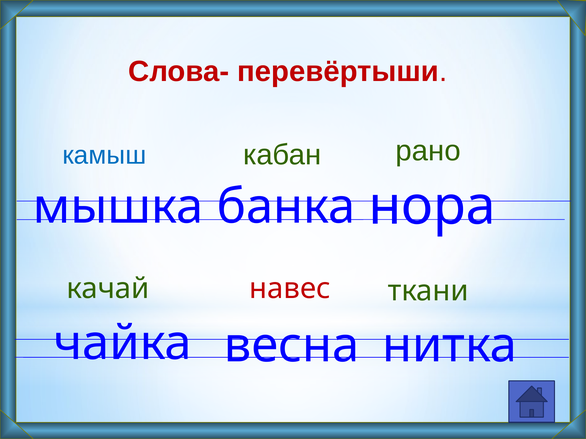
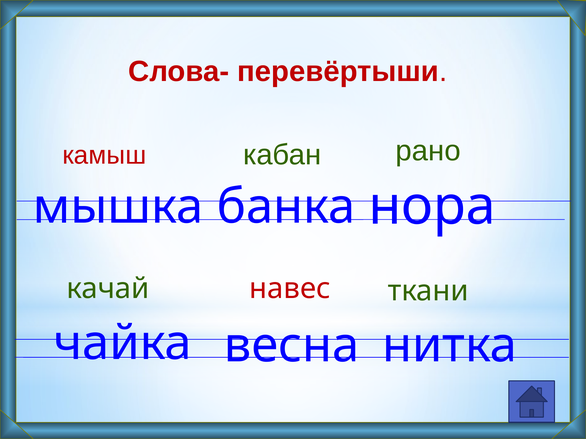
камыш colour: blue -> red (104, 155)
